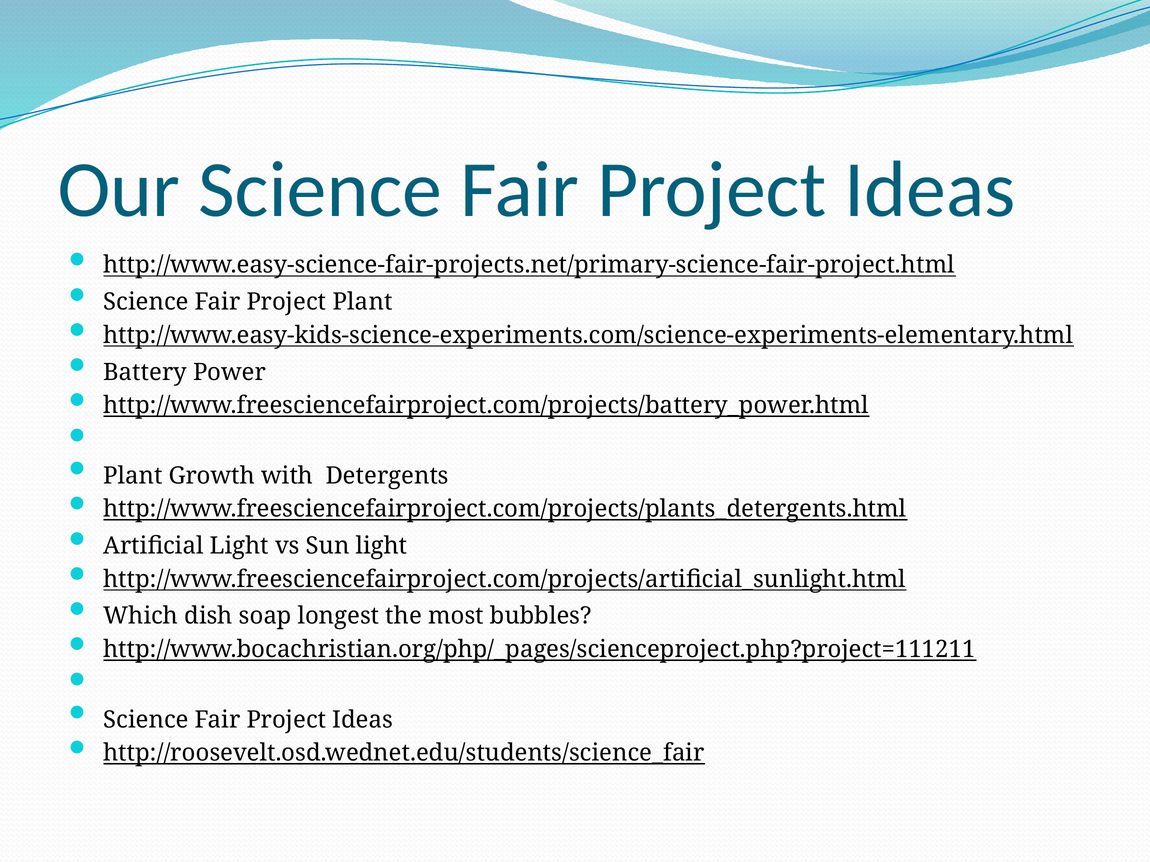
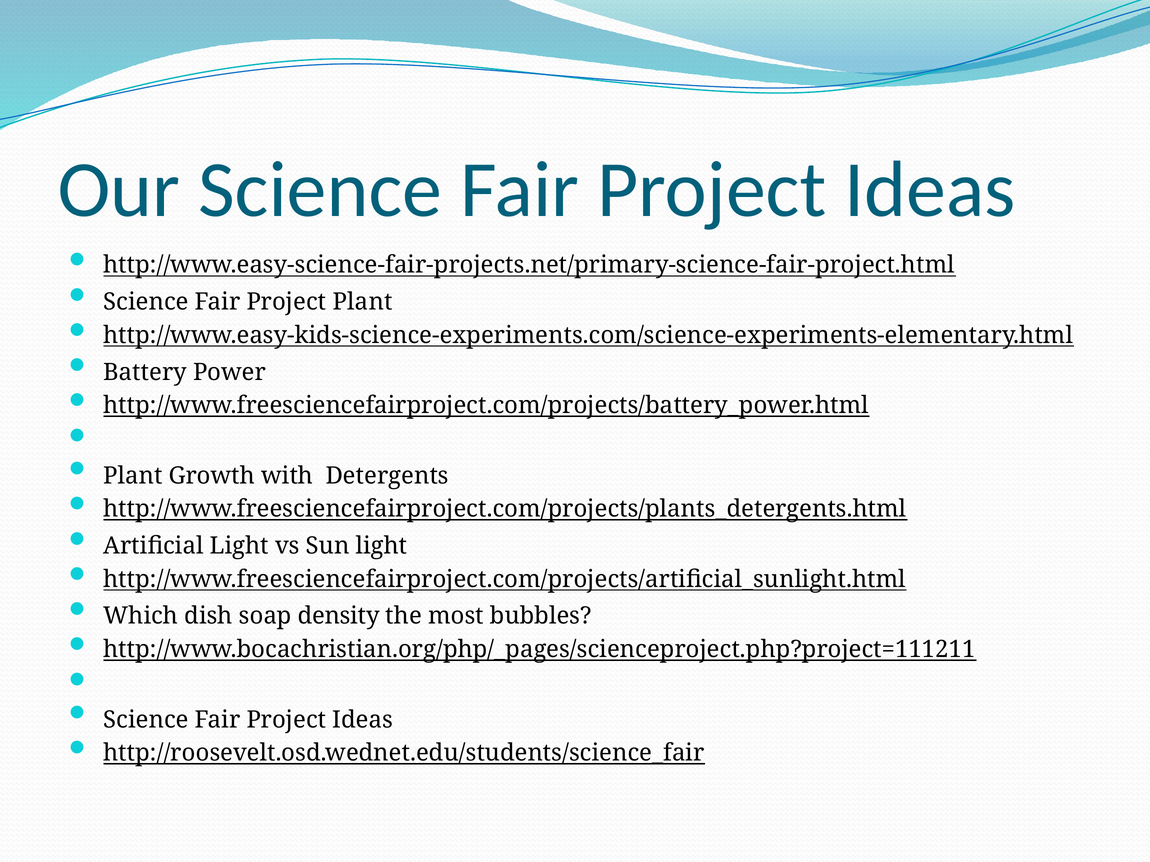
longest: longest -> density (339, 616)
